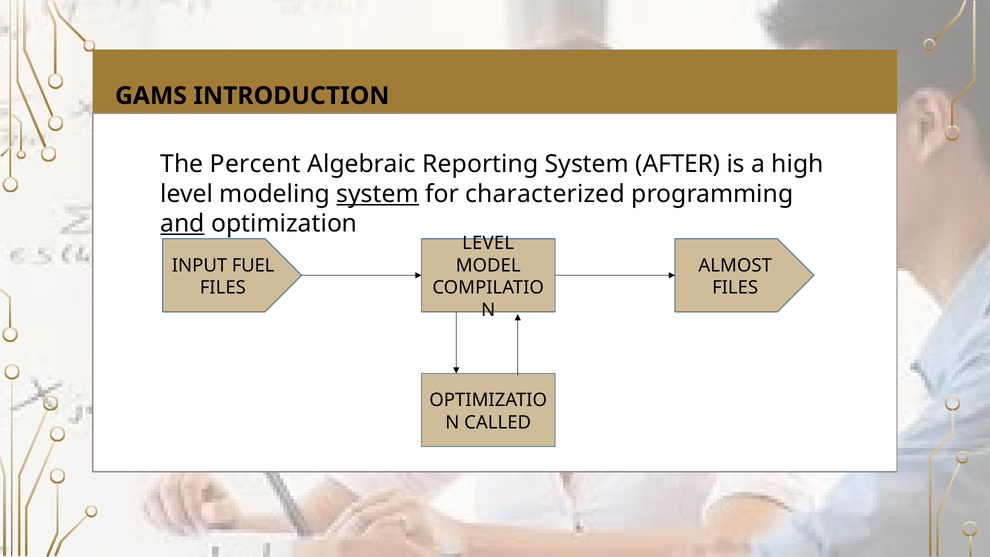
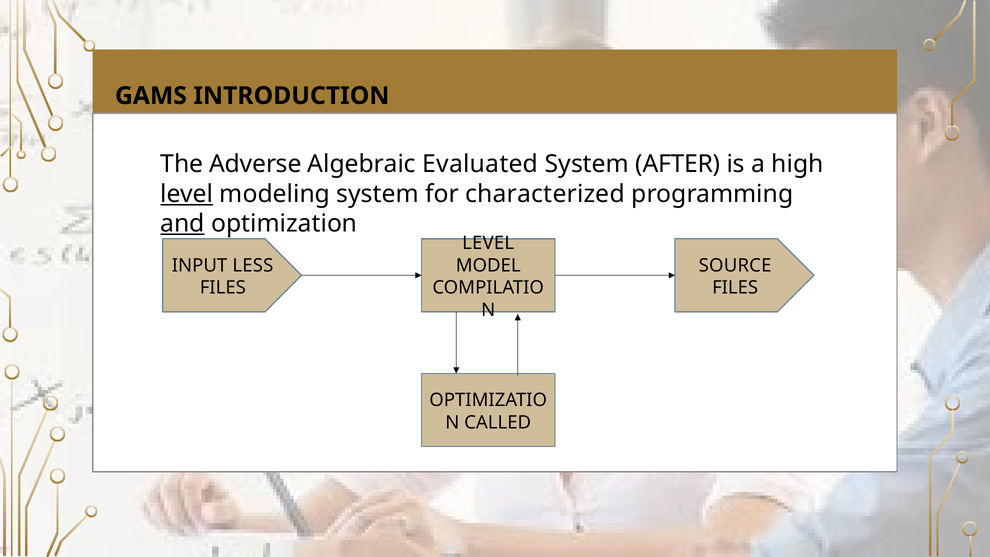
Percent: Percent -> Adverse (255, 164)
Reporting: Reporting -> Evaluated (480, 164)
level underline: none -> present (187, 194)
system underline: present -> none (378, 194)
FUEL: FUEL -> LESS (253, 265)
ALMOST: ALMOST -> SOURCE (735, 265)
